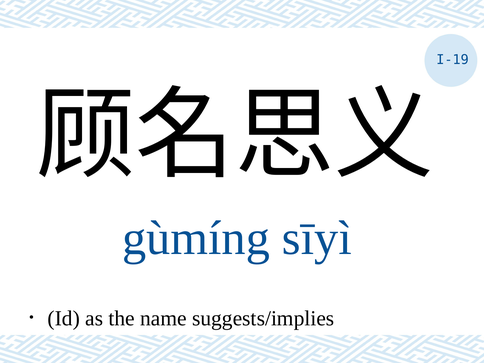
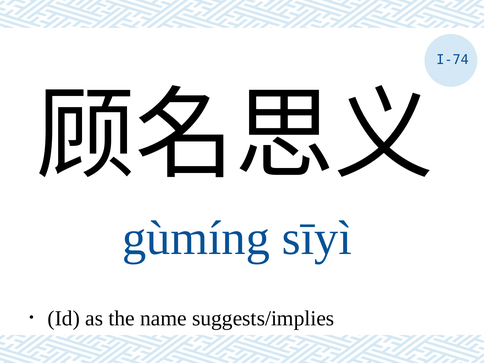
I-19: I-19 -> I-74 (453, 60)
